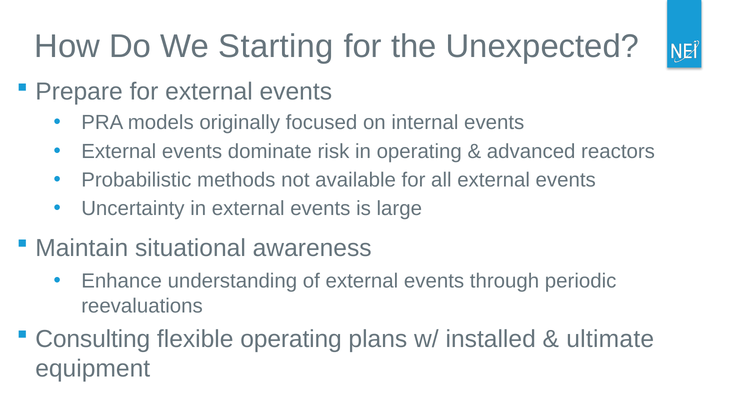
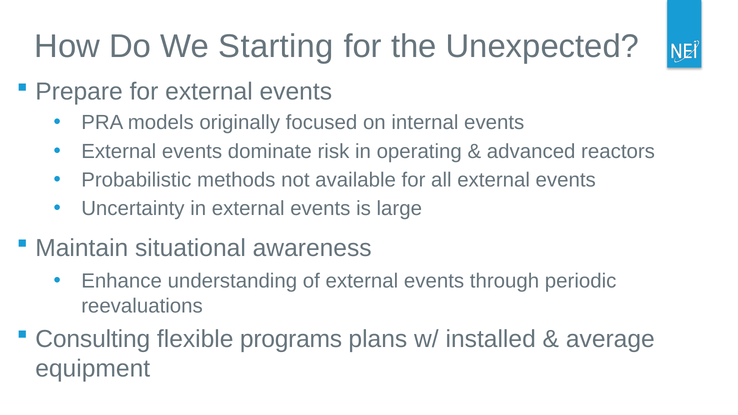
flexible operating: operating -> programs (291, 339)
ultimate: ultimate -> average (610, 339)
